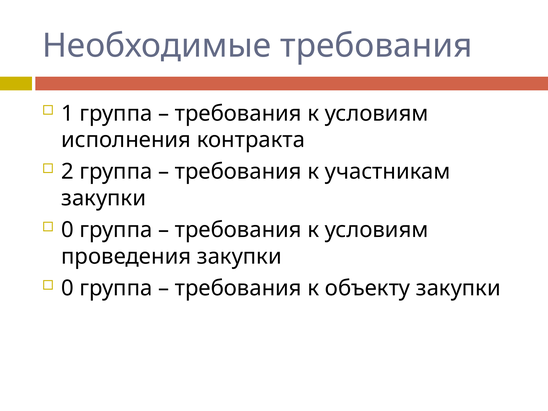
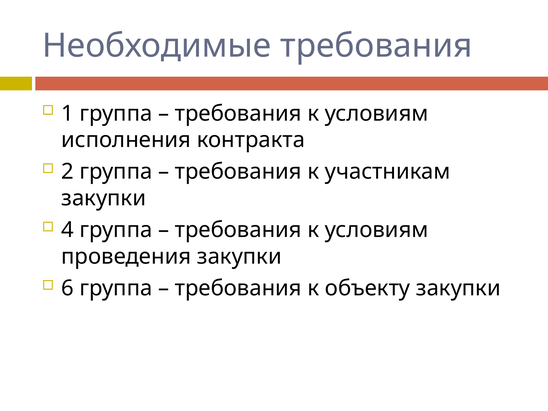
0: 0 -> 4 (68, 230)
0: 0 -> 6 (68, 288)
